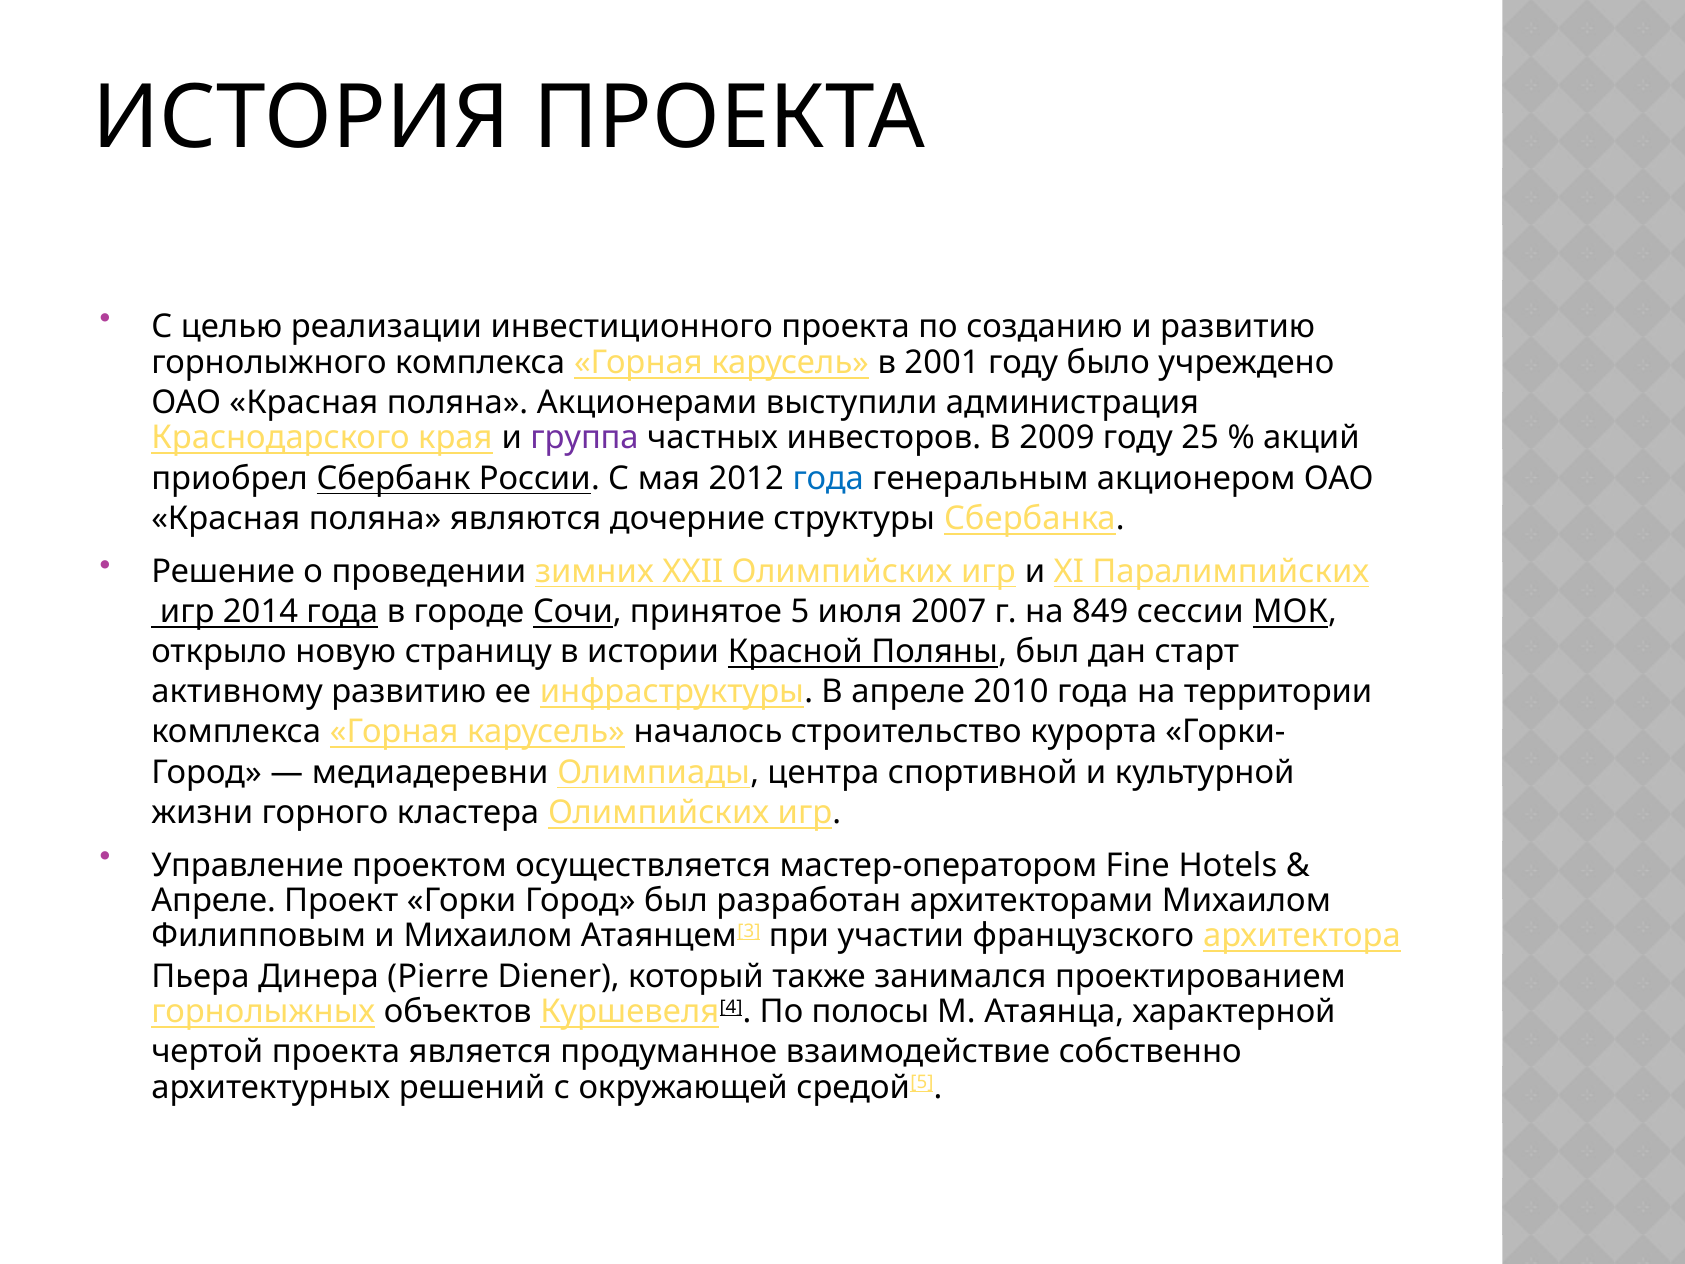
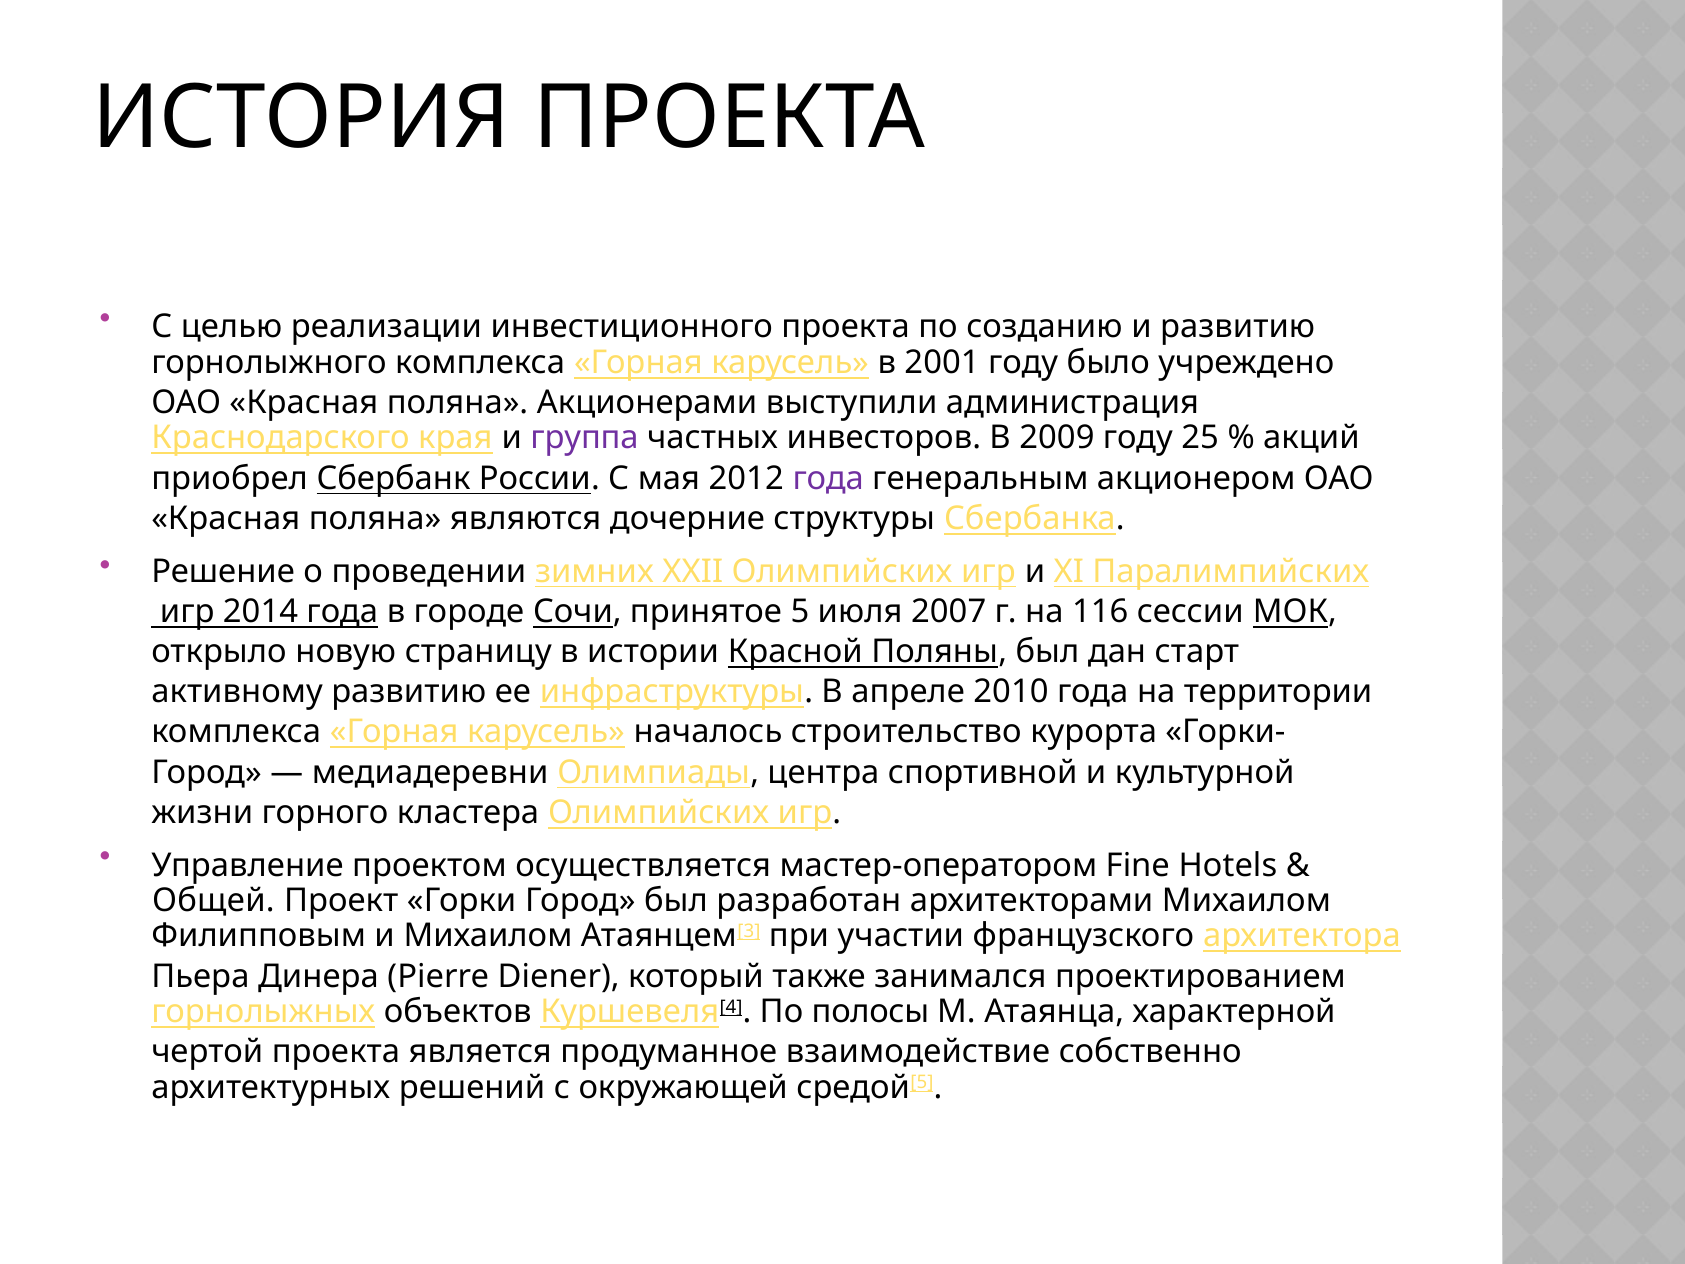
года colour: blue -> purple (828, 478)
849: 849 -> 116 (1100, 611)
Апреле: Апреле -> Общей (213, 901)
